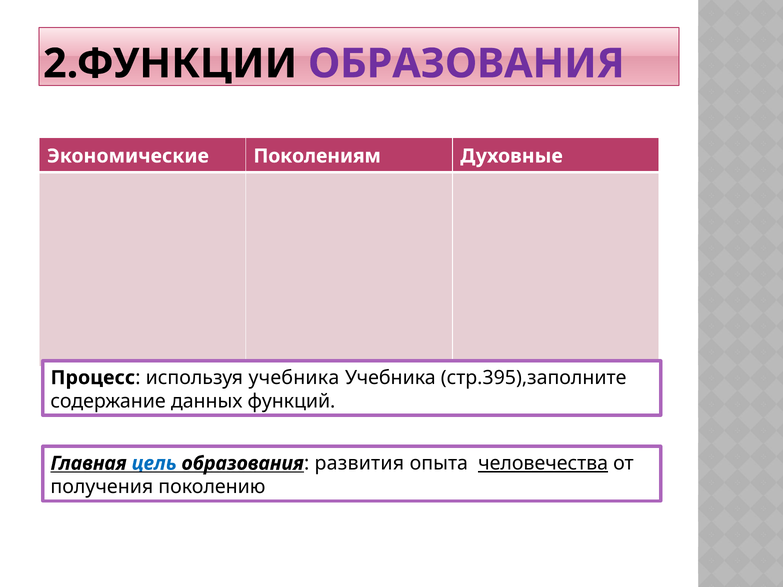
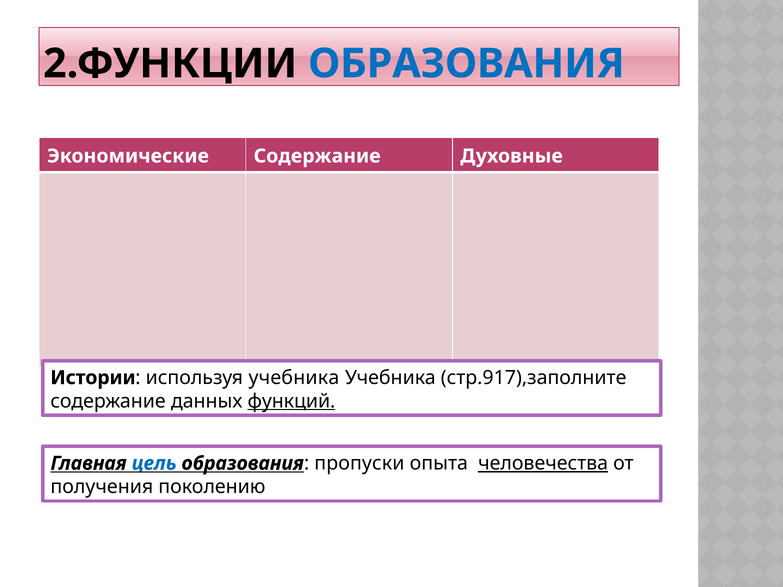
ОБРАЗОВАНИЯ colour: purple -> blue (466, 64)
Экономические Поколениям: Поколениям -> Содержание (317, 156)
Процесс: Процесс -> Истории (93, 378)
стр.395),заполните: стр.395),заполните -> стр.917),заполните (534, 378)
функций underline: none -> present (291, 401)
развития: развития -> пропуски (359, 463)
